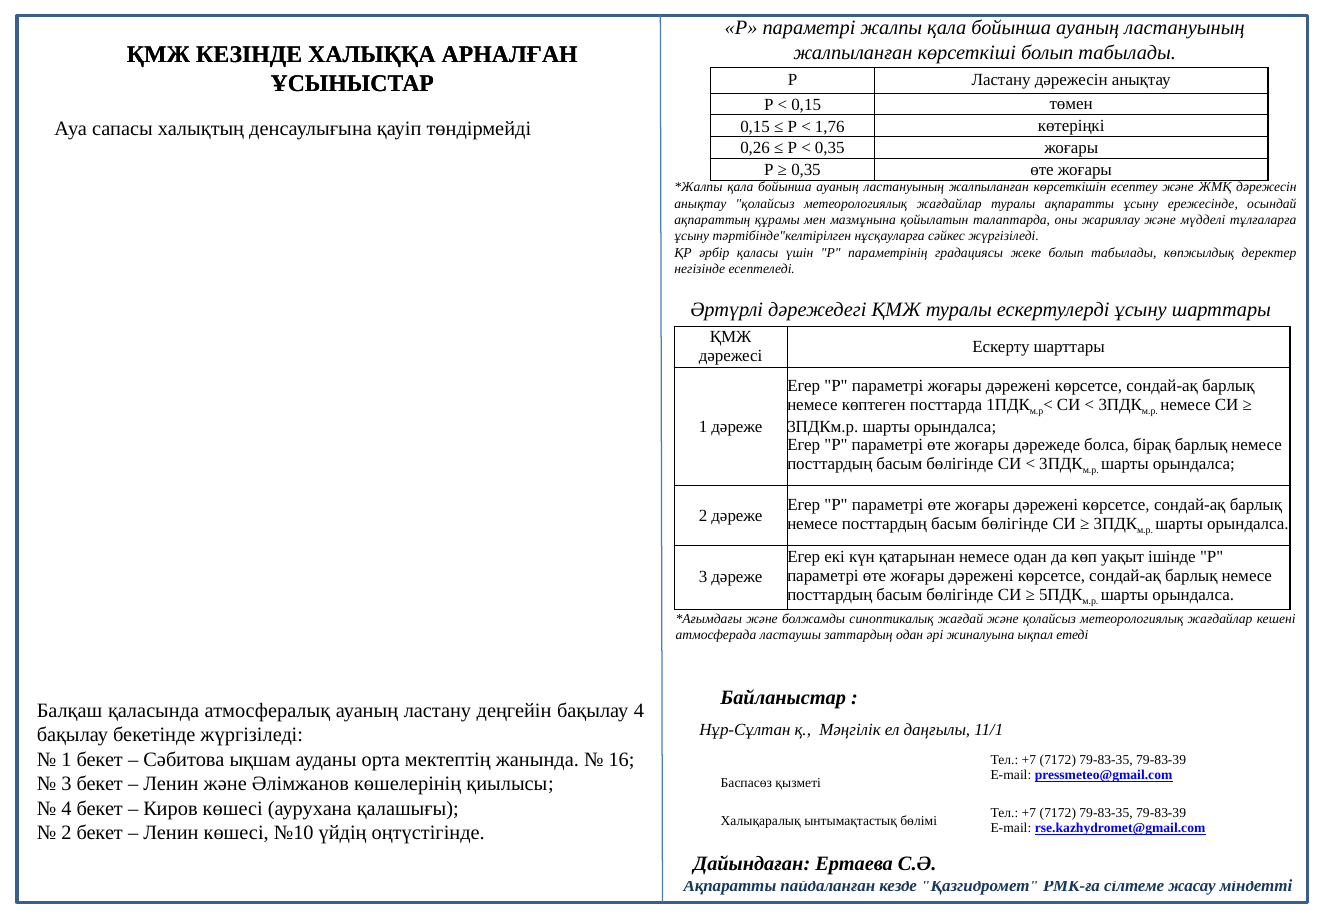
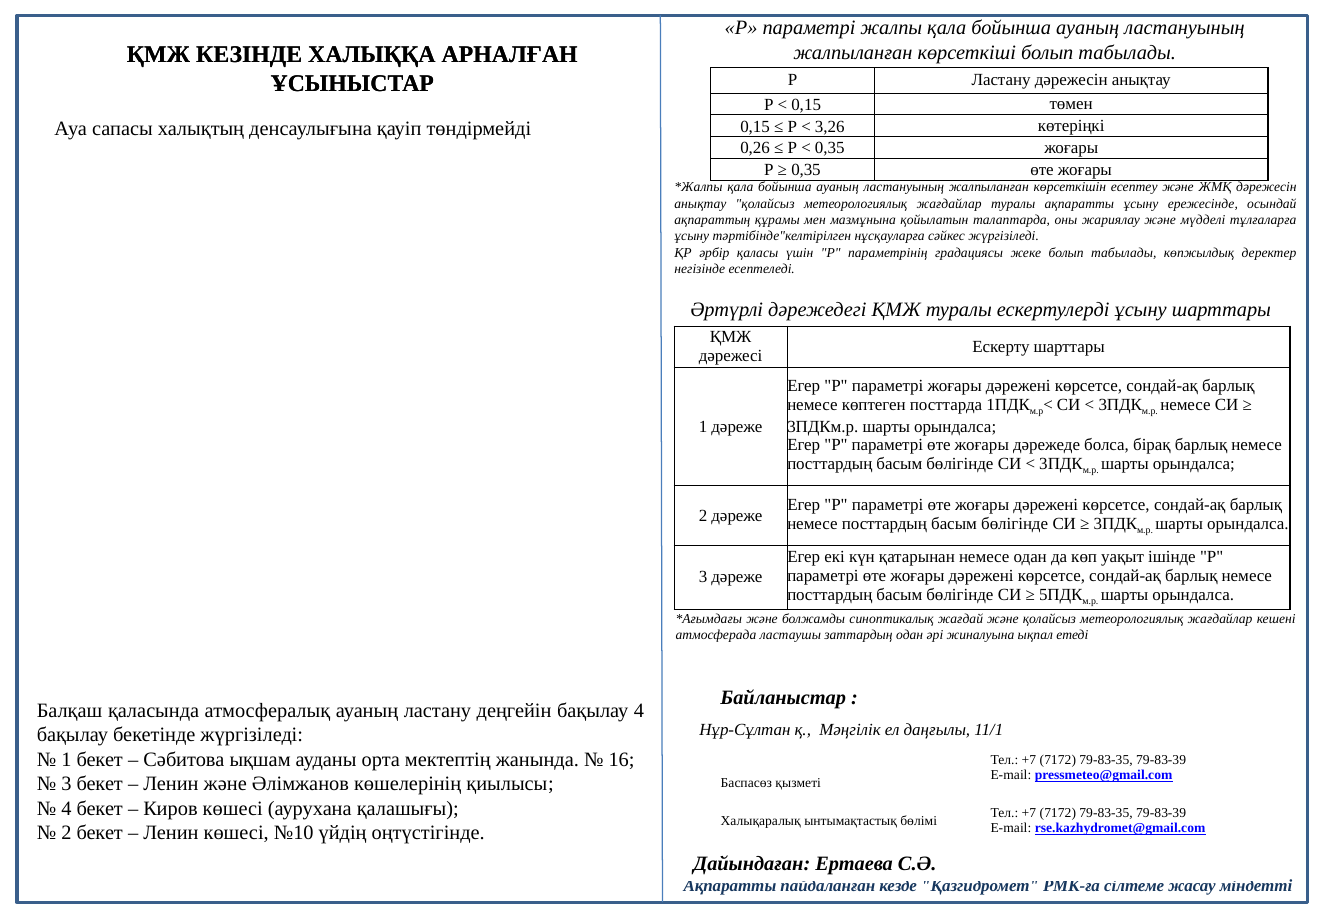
1,76: 1,76 -> 3,26 (830, 126)
